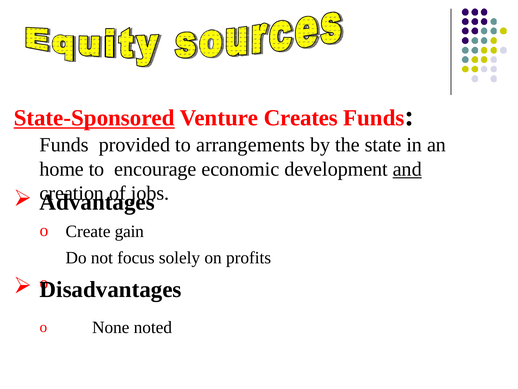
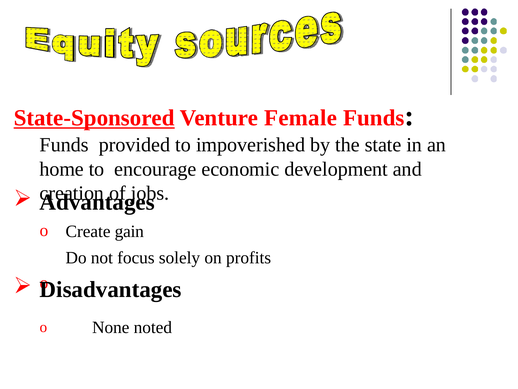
Creates: Creates -> Female (301, 118)
arrangements: arrangements -> impoverished (251, 145)
and underline: present -> none (407, 169)
